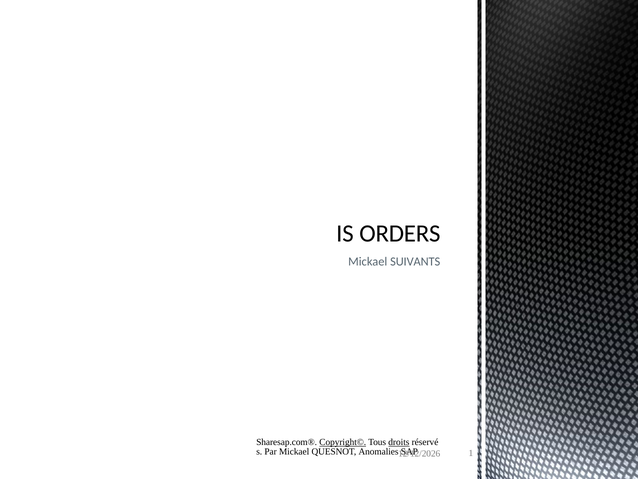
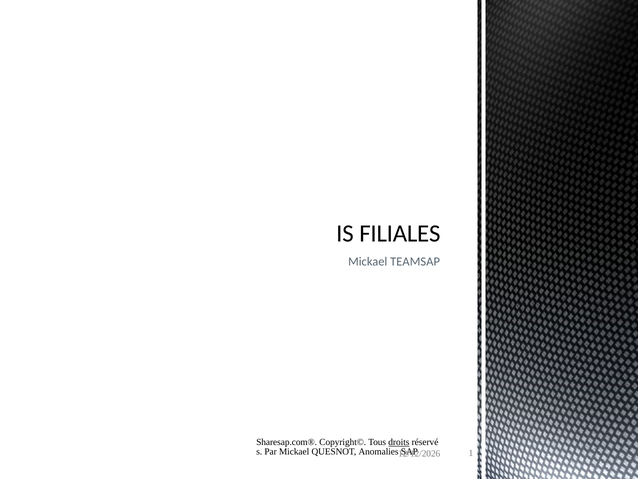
ORDERS: ORDERS -> FILIALES (400, 234)
SUIVANTS: SUIVANTS -> TEAMSAP (415, 261)
Copyright© underline: present -> none (343, 442)
